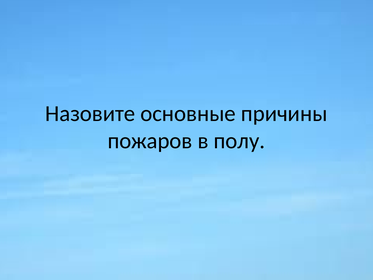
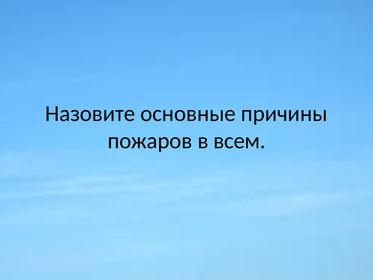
полу: полу -> всем (240, 141)
